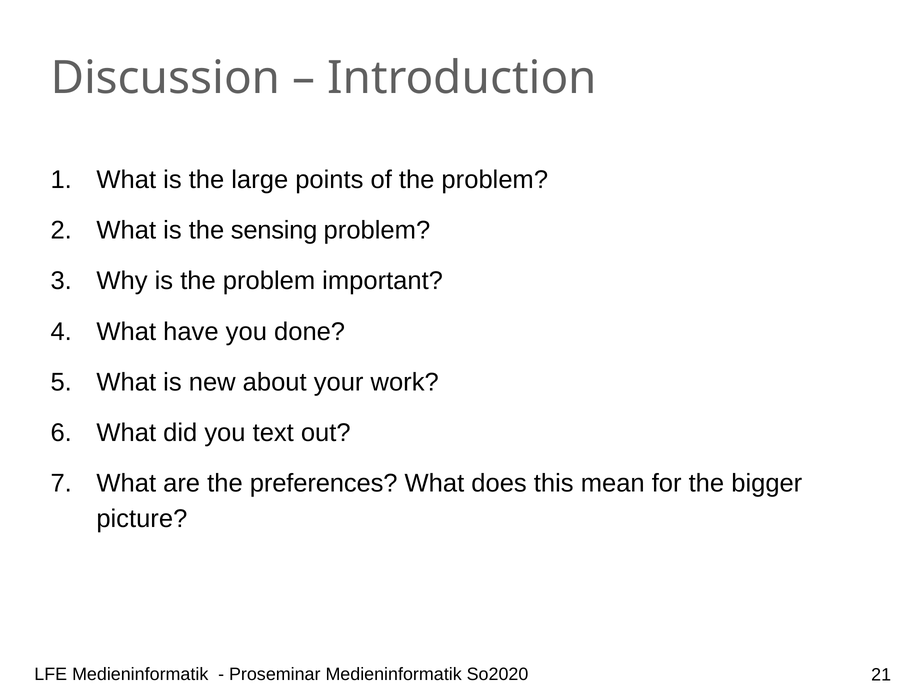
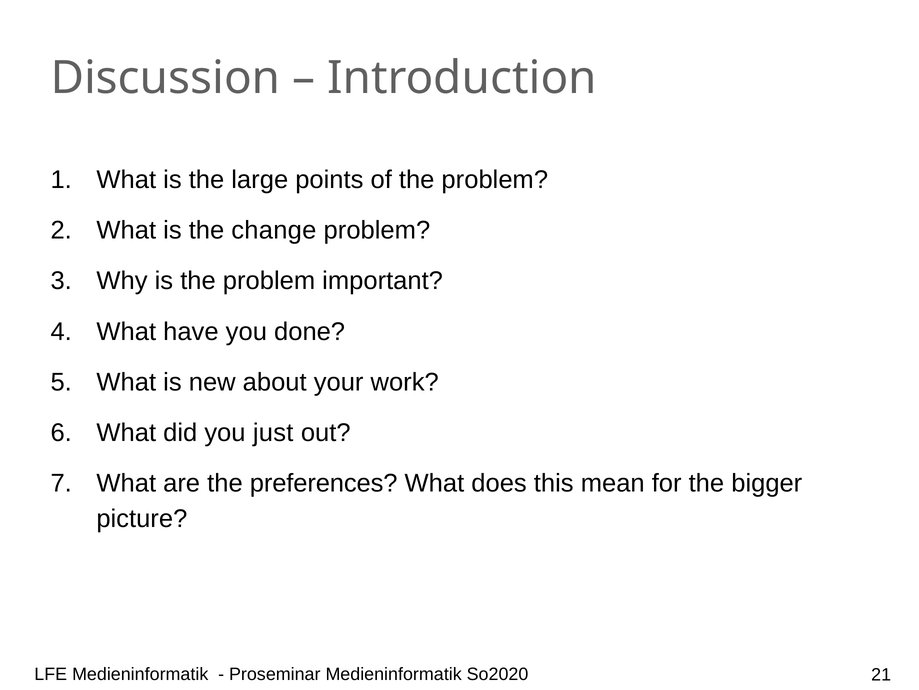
sensing: sensing -> change (274, 230)
text: text -> just (273, 432)
